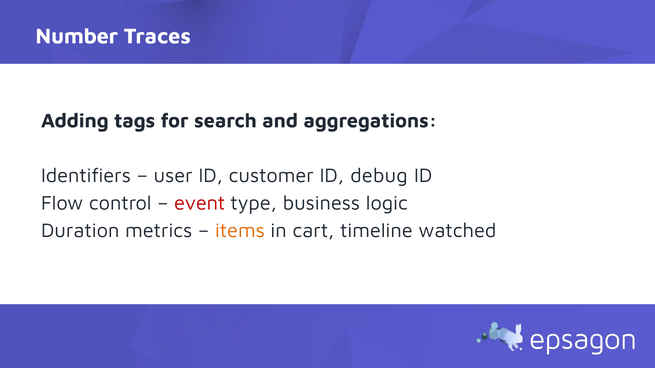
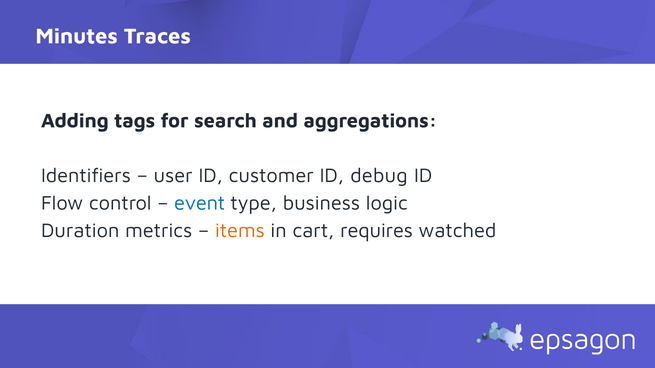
Number: Number -> Minutes (77, 36)
event colour: red -> blue (200, 204)
timeline: timeline -> requires (377, 231)
